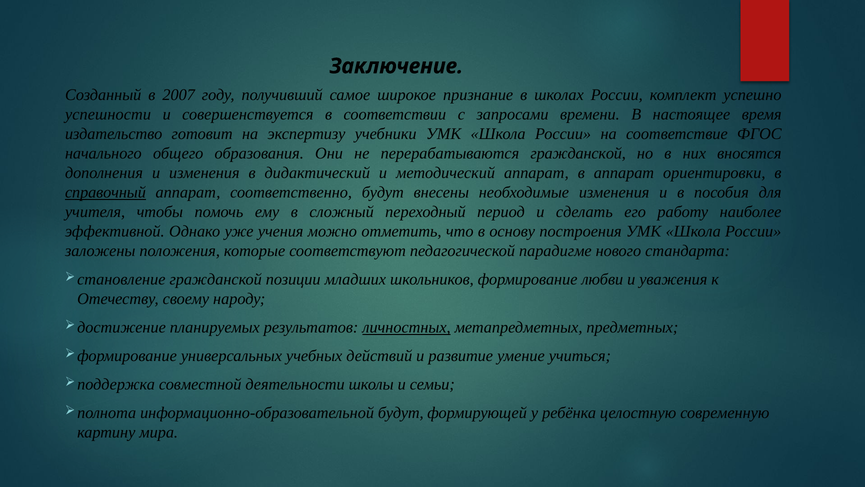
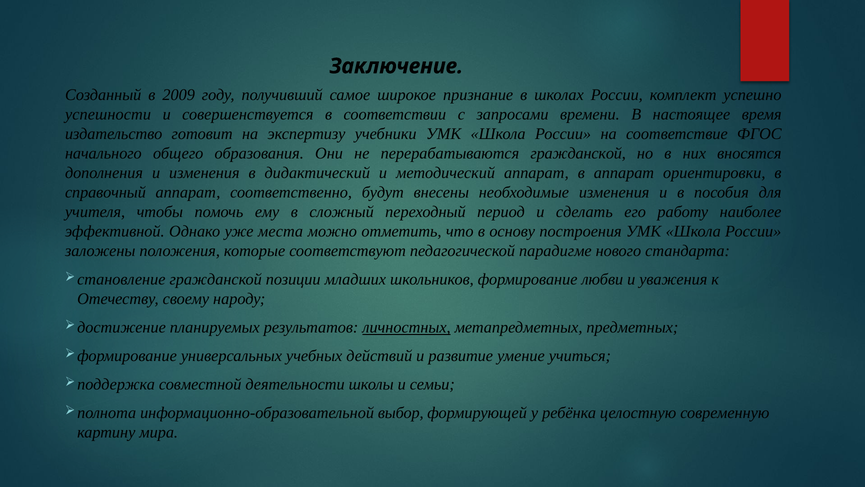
2007: 2007 -> 2009 (179, 95)
справочный underline: present -> none (105, 192)
учения: учения -> места (281, 231)
информационно‐образовательной будут: будут -> выбор (401, 413)
